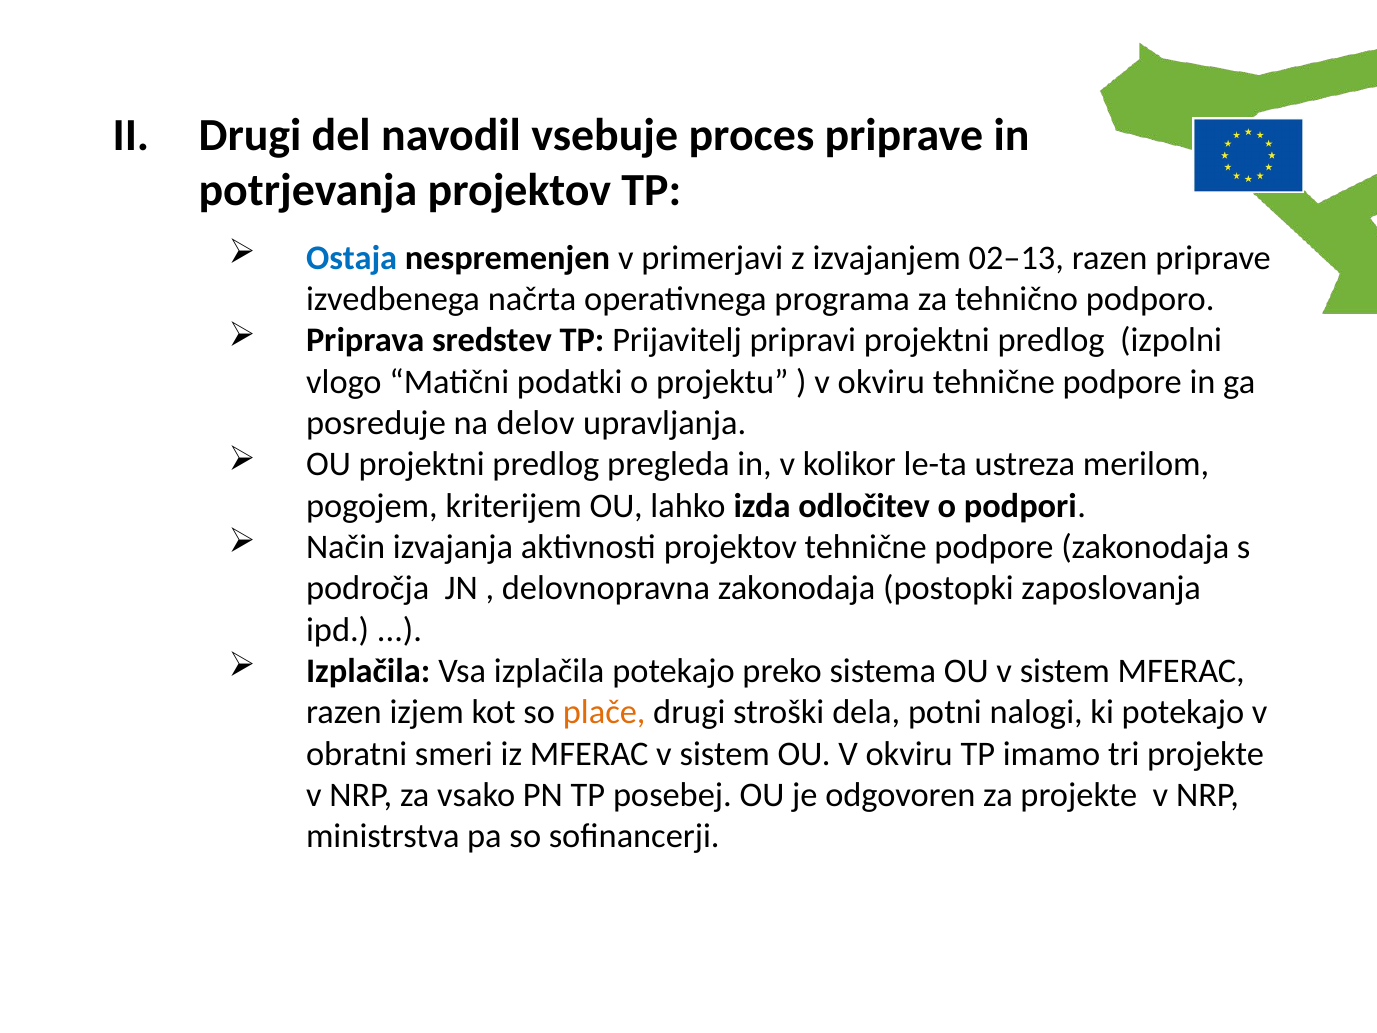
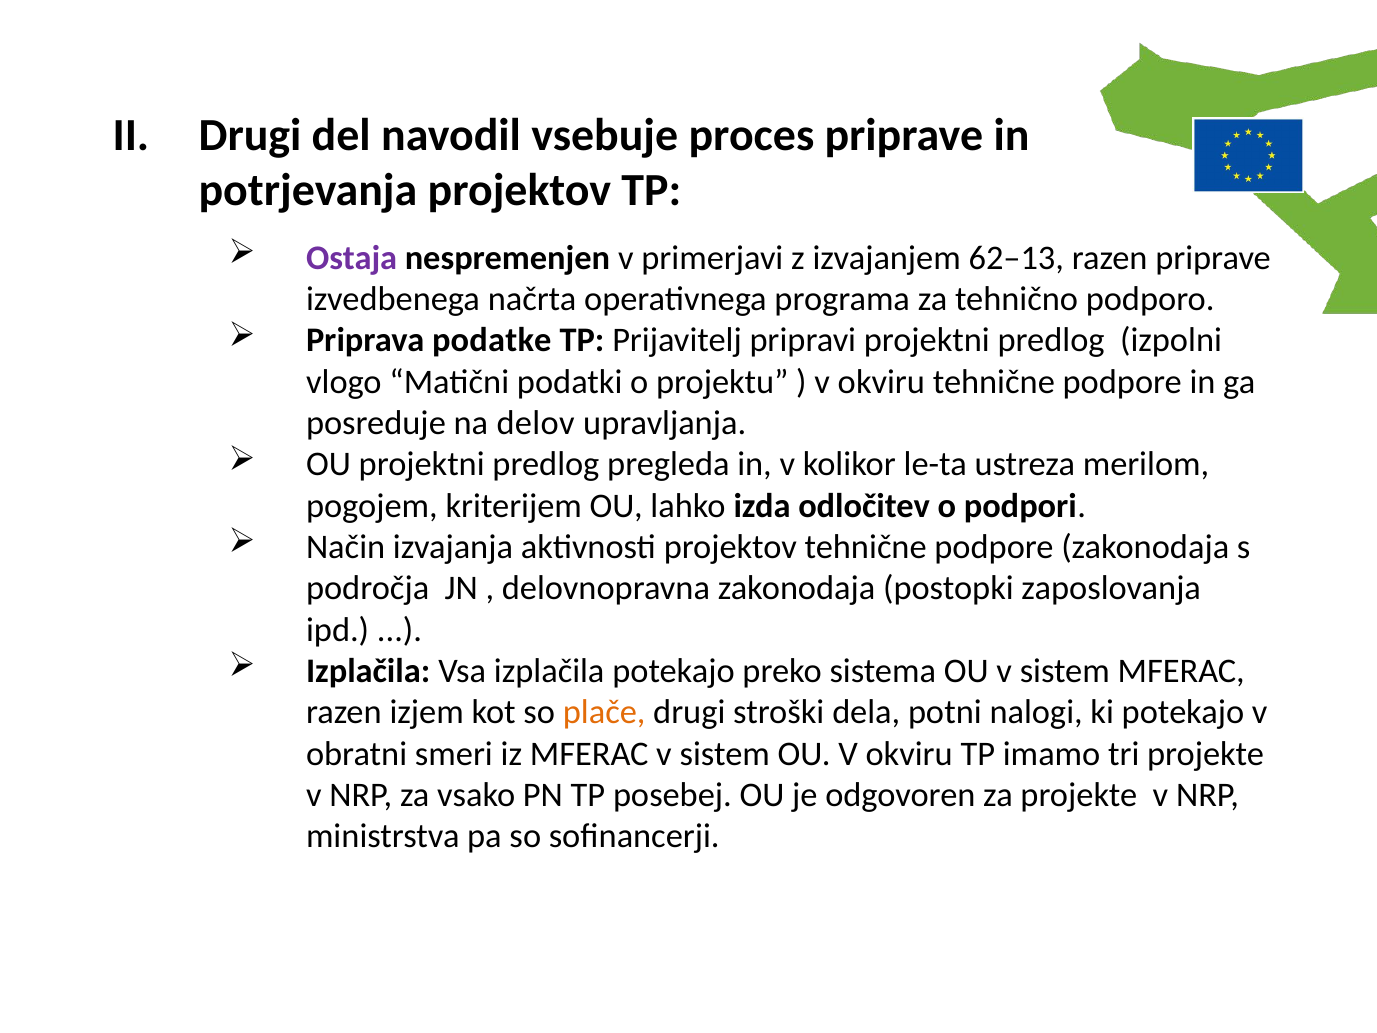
Ostaja colour: blue -> purple (352, 258)
02–13: 02–13 -> 62–13 (1016, 258)
sredstev: sredstev -> podatke (492, 340)
